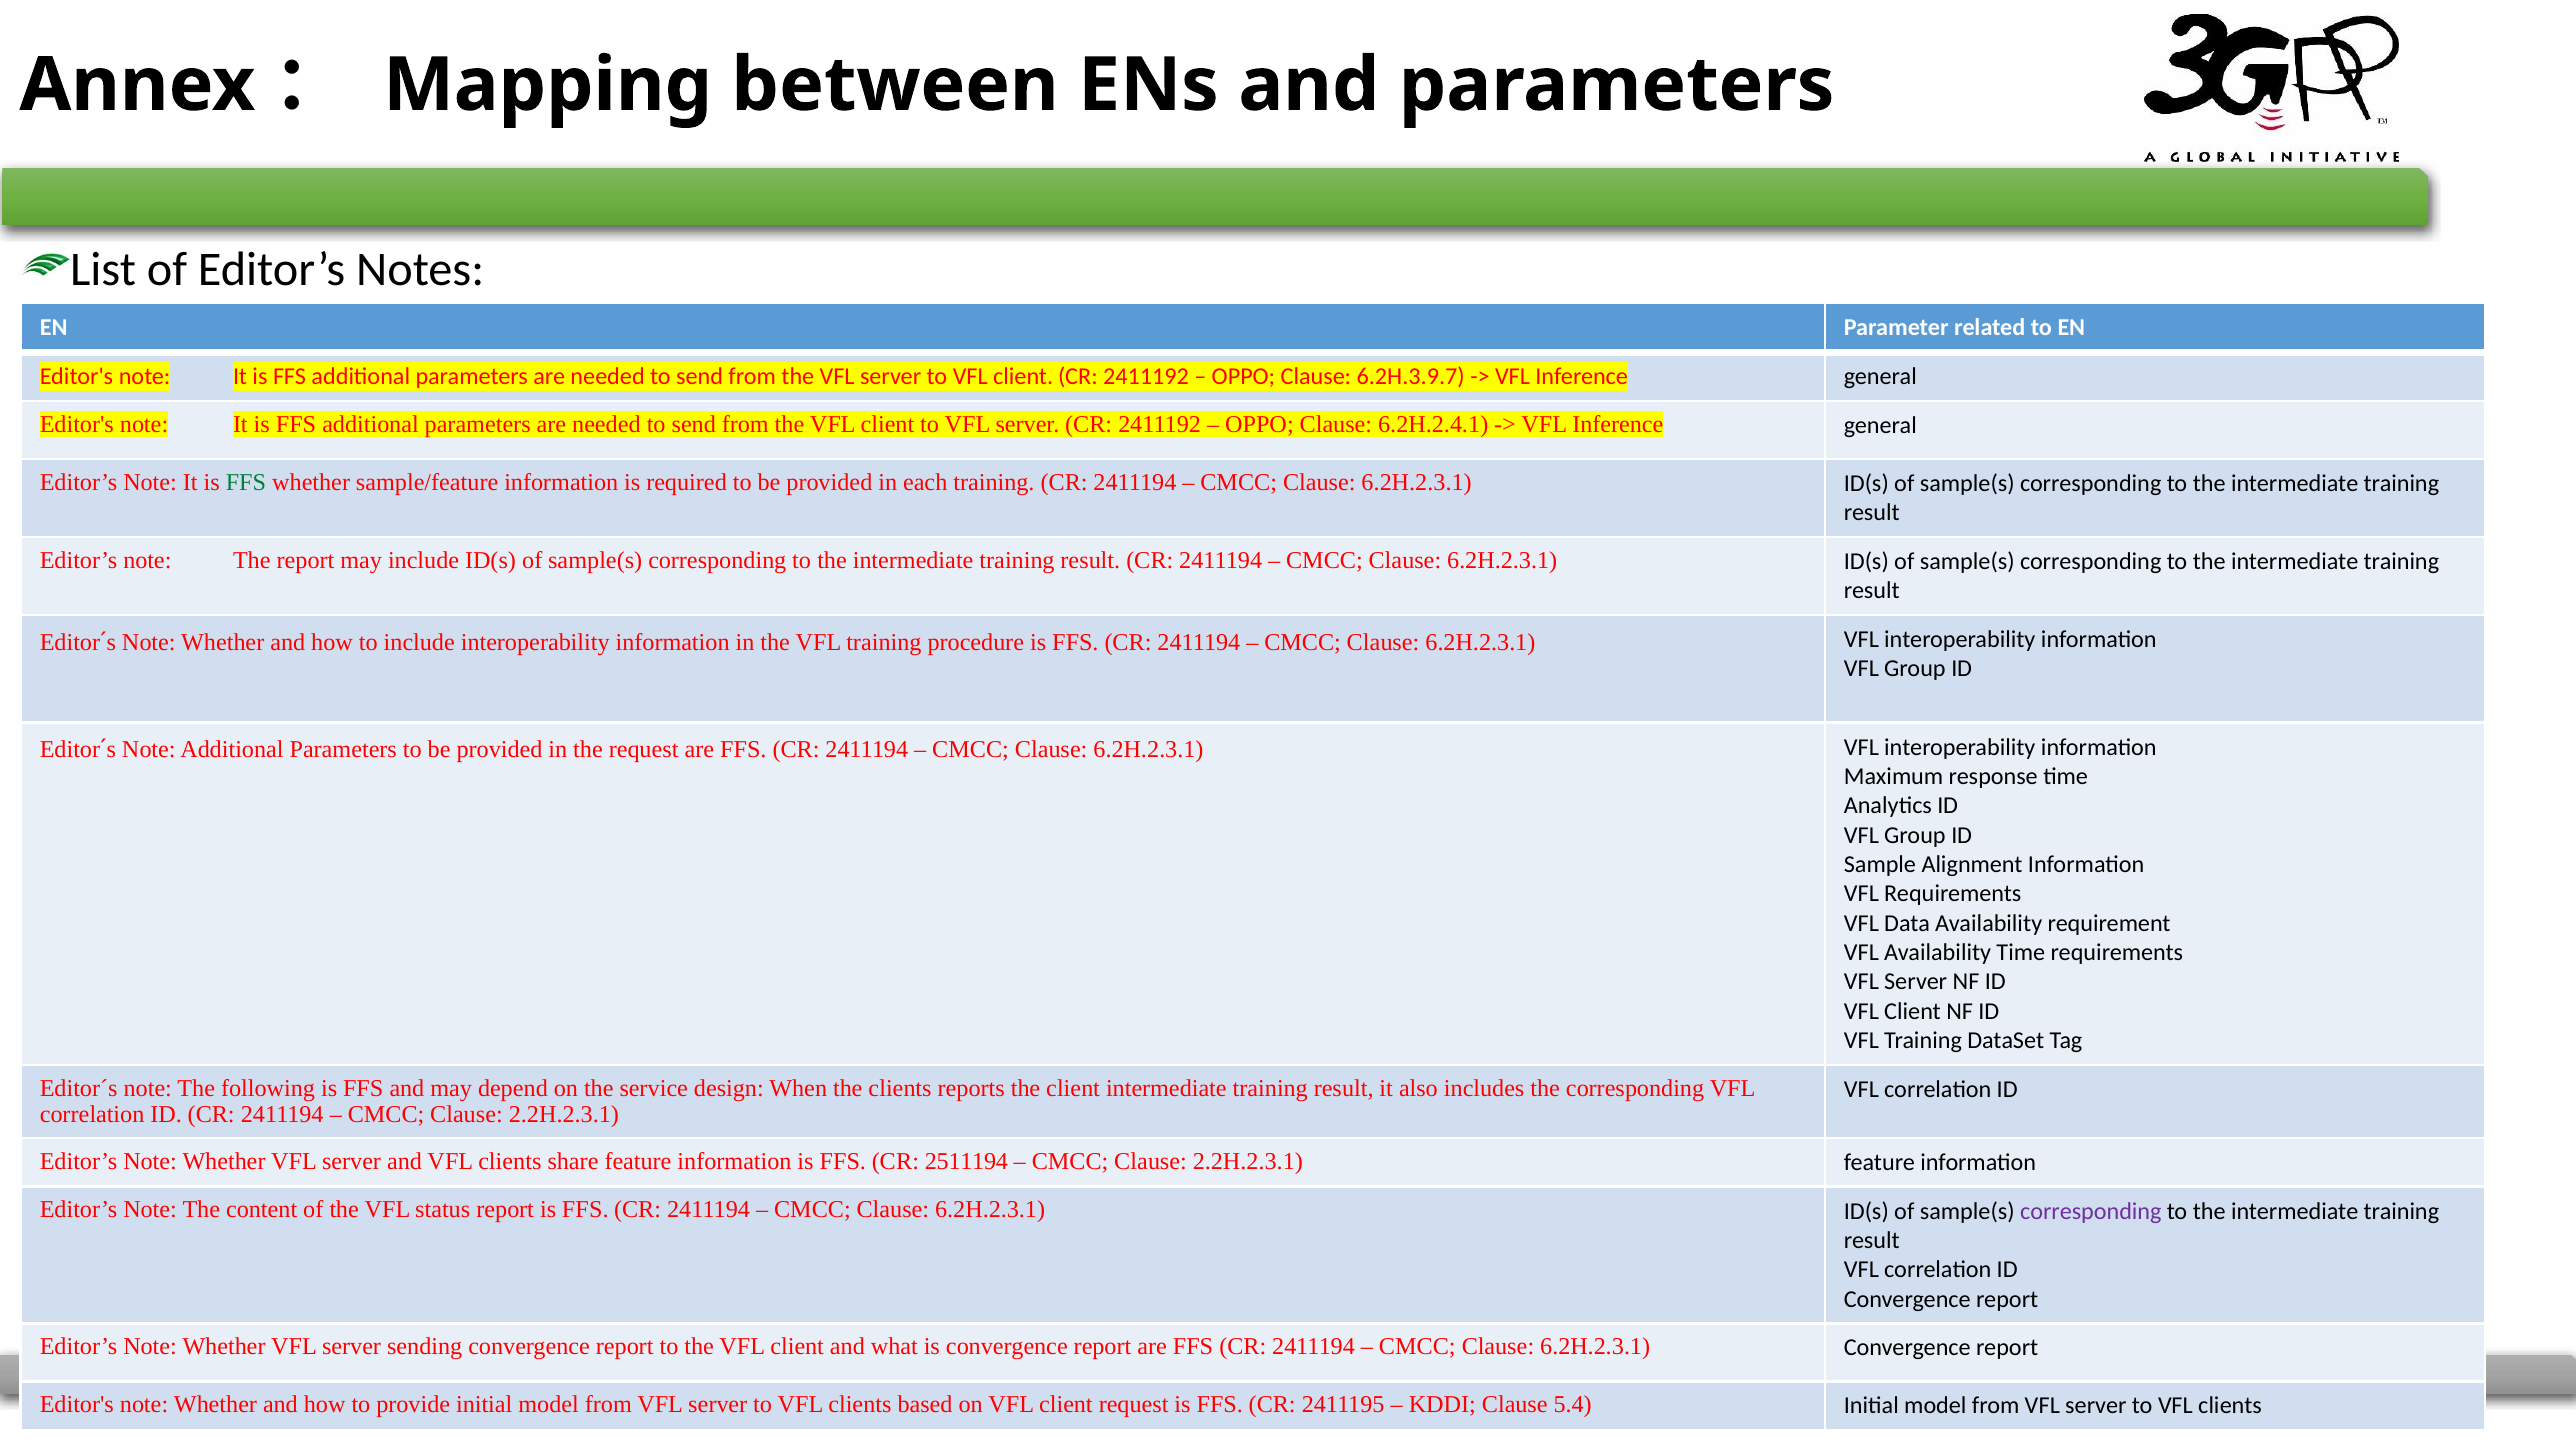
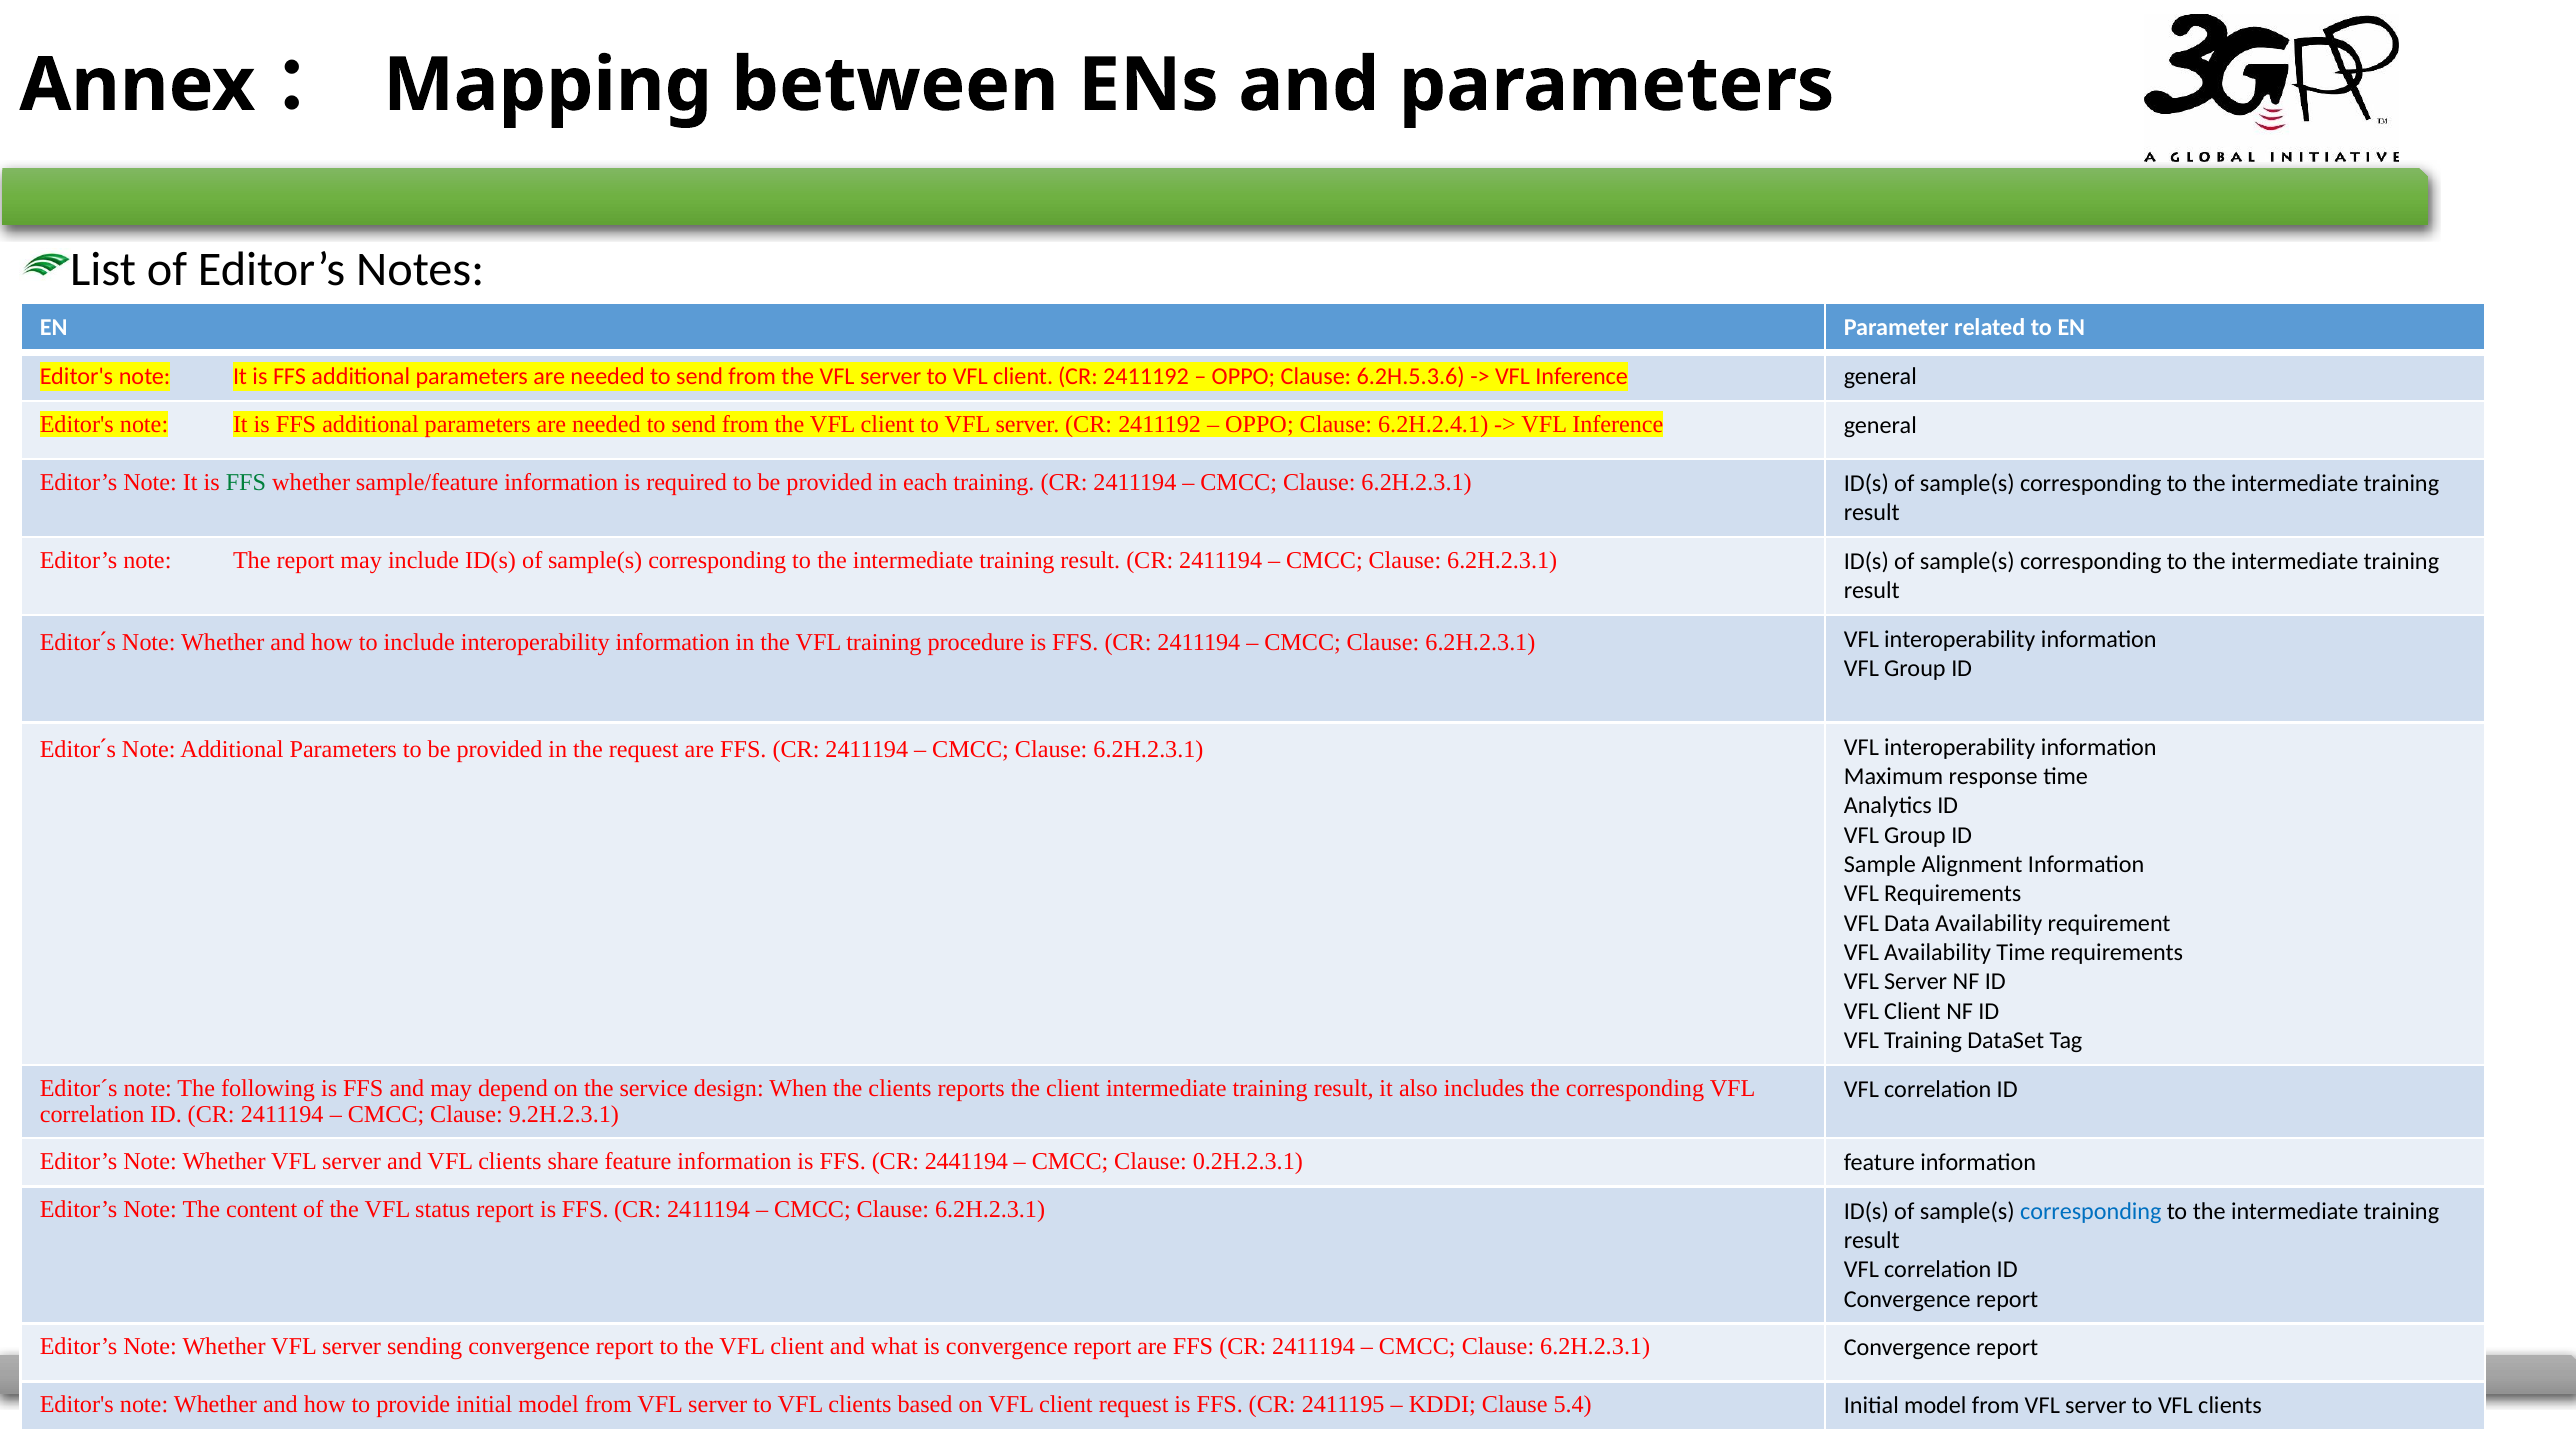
6.2H.3.9.7: 6.2H.3.9.7 -> 6.2H.5.3.6 (1411, 377)
2.2H.2.3.1: 2.2H.2.3.1 -> 9.2H.2.3.1 (564, 1115)
2511194: 2511194 -> 2441194 (966, 1161)
2.2H.2.3.1: 2.2H.2.3.1 -> 0.2H.2.3.1 (1248, 1161)
corresponding colour: purple -> blue (2091, 1211)
